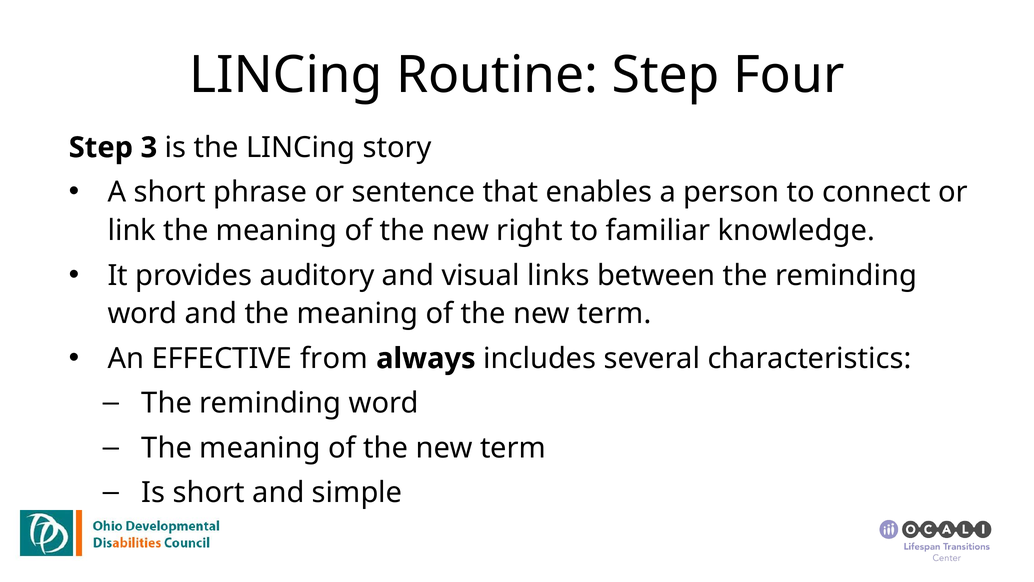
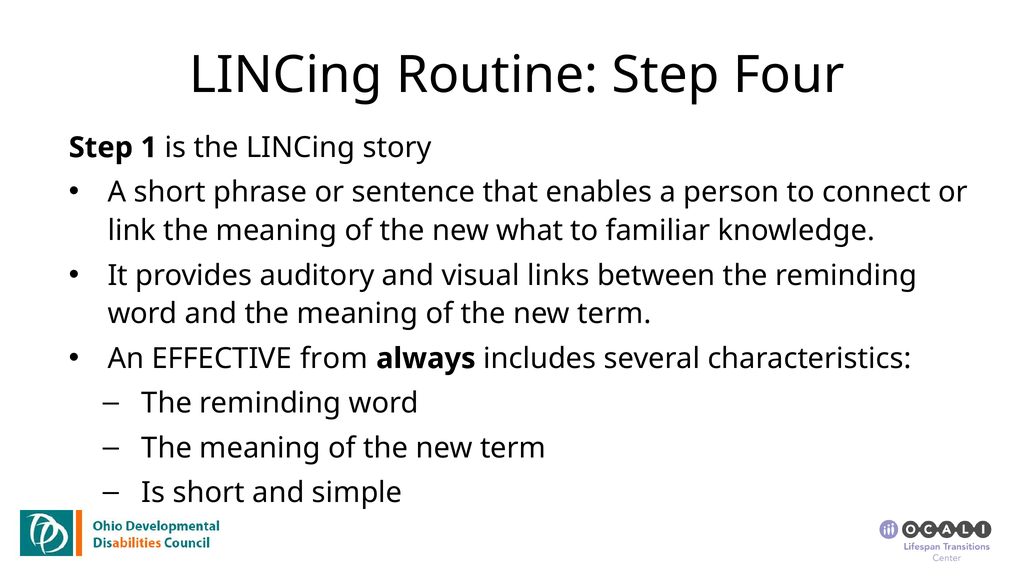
3: 3 -> 1 (149, 147)
right: right -> what (530, 231)
